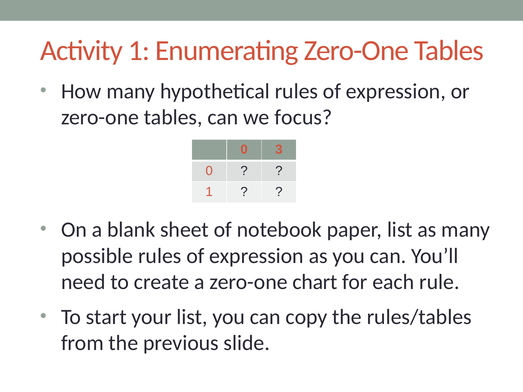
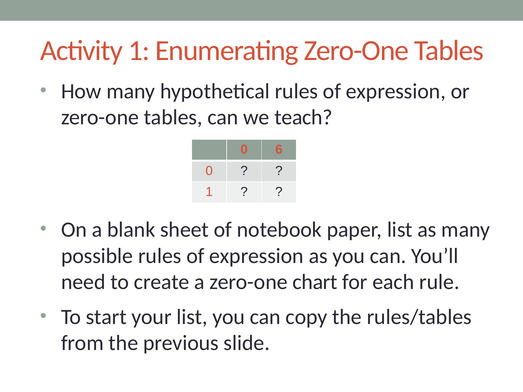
focus: focus -> teach (303, 117)
3: 3 -> 6 (279, 150)
